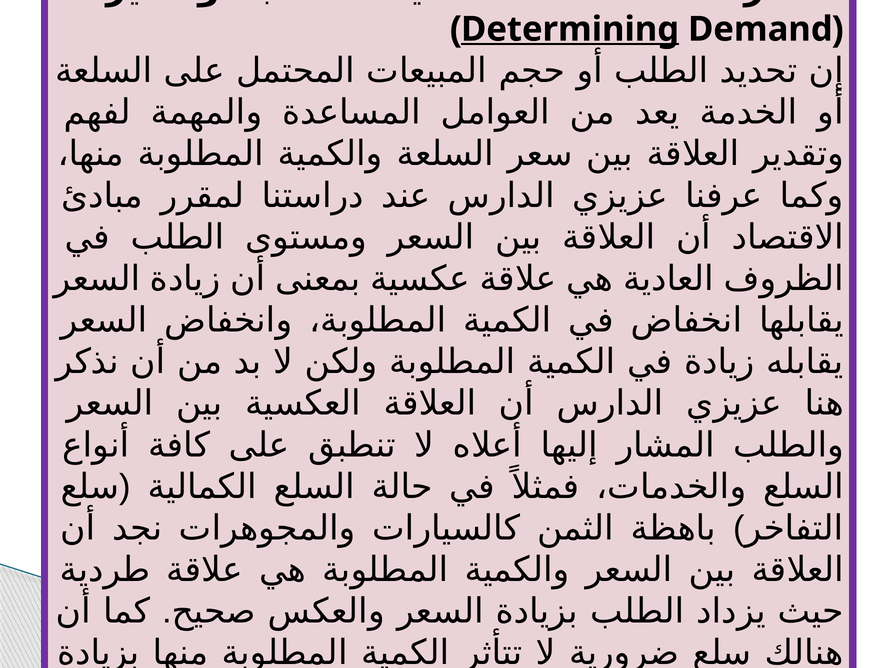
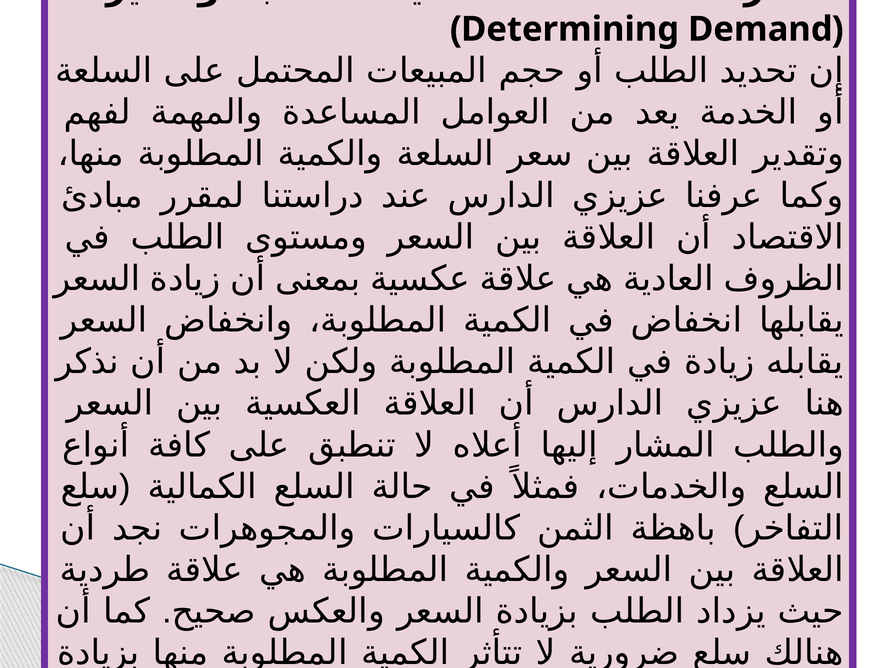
Determining underline: present -> none (570, 29)
